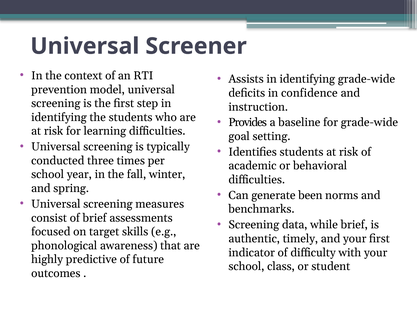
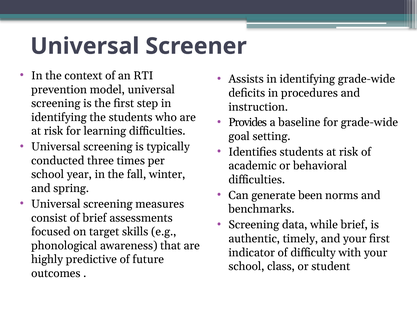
confidence: confidence -> procedures (309, 93)
